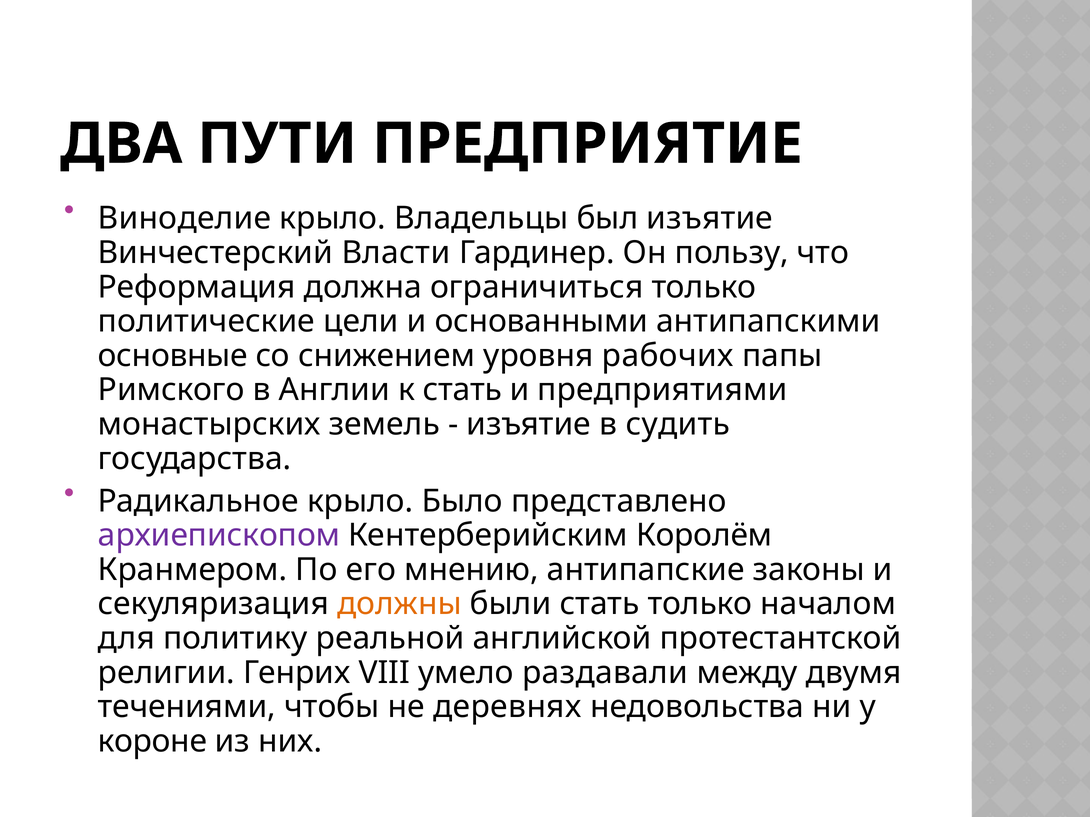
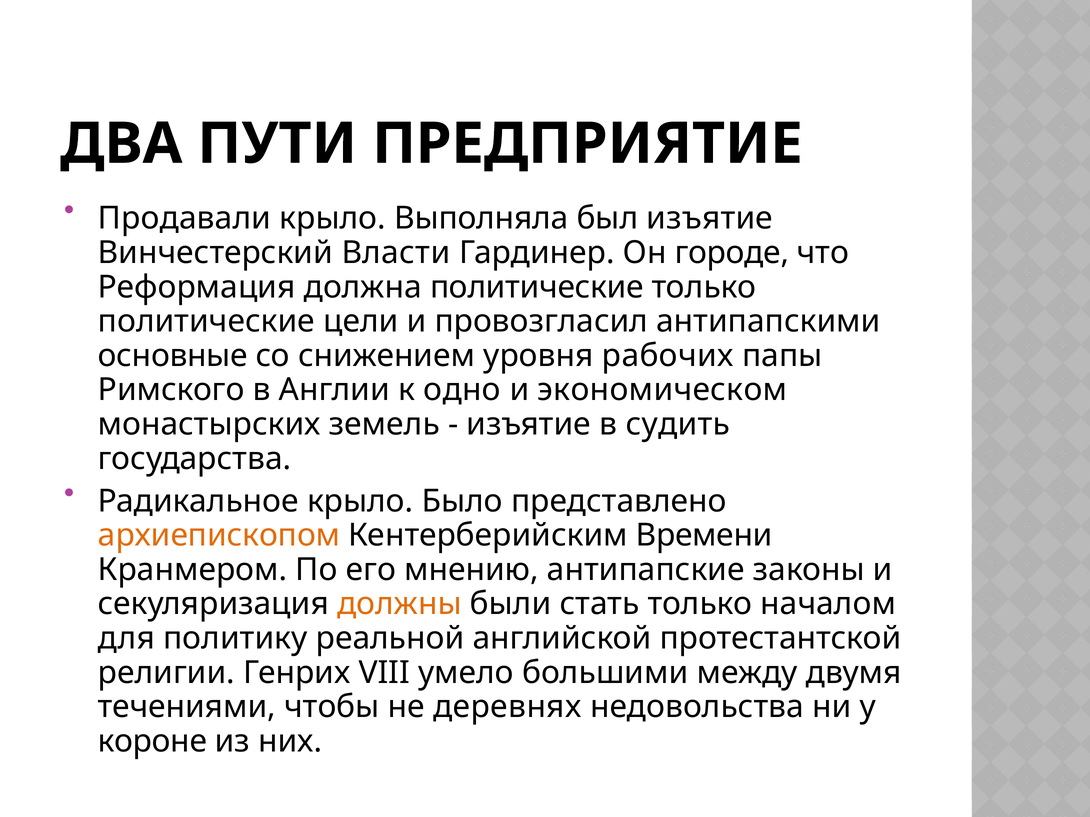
Виноделие: Виноделие -> Продавали (185, 219)
Владельцы: Владельцы -> Выполняла (481, 219)
пользу: пользу -> городе (732, 253)
должна ограничиться: ограничиться -> политические (537, 287)
основанными: основанными -> провозгласил (541, 322)
к стать: стать -> одно (462, 390)
предприятиями: предприятиями -> экономическом (662, 390)
архиепископом colour: purple -> orange (219, 536)
Королём: Королём -> Времени (704, 536)
раздавали: раздавали -> большими (605, 673)
